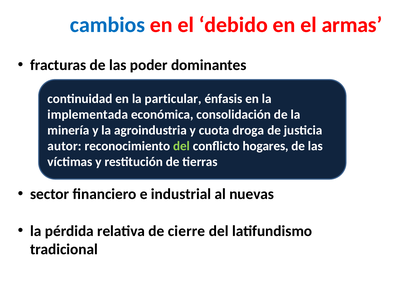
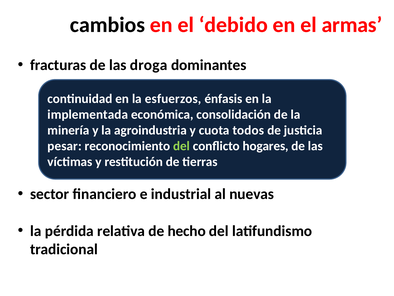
cambios colour: blue -> black (107, 25)
poder: poder -> droga (149, 65)
particular: particular -> esfuerzos (173, 99)
droga: droga -> todos (248, 130)
autor: autor -> pesar (65, 146)
cierre: cierre -> hecho (187, 231)
